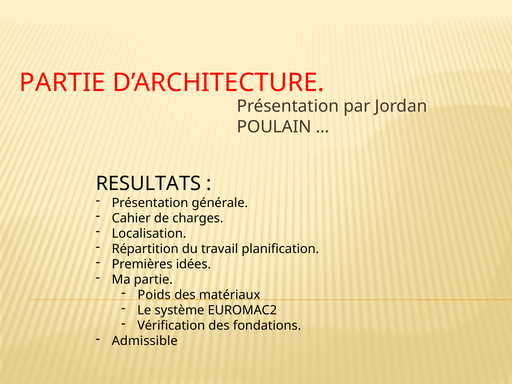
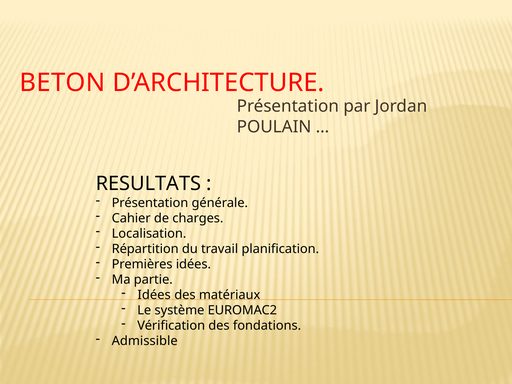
PARTIE: PARTIE -> BETON (62, 83)
Poids: Poids -> Idées (154, 295)
